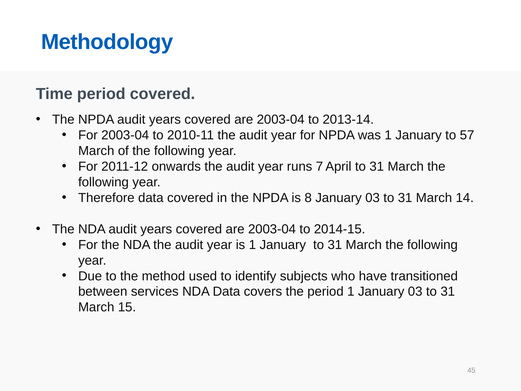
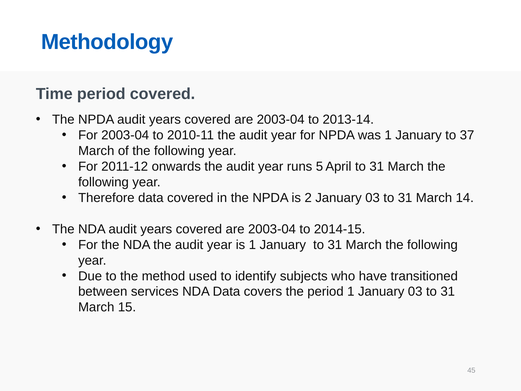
57: 57 -> 37 (467, 135)
7: 7 -> 5 (319, 166)
8: 8 -> 2 (308, 198)
